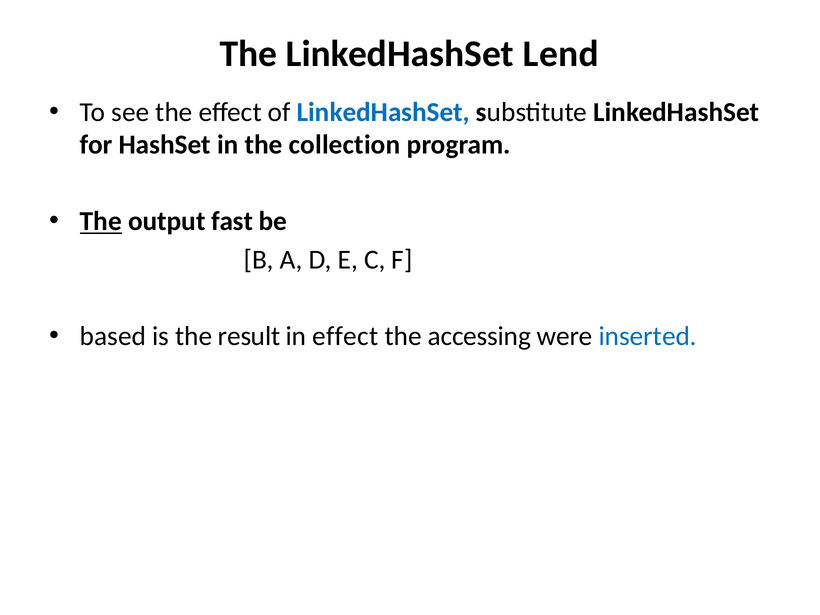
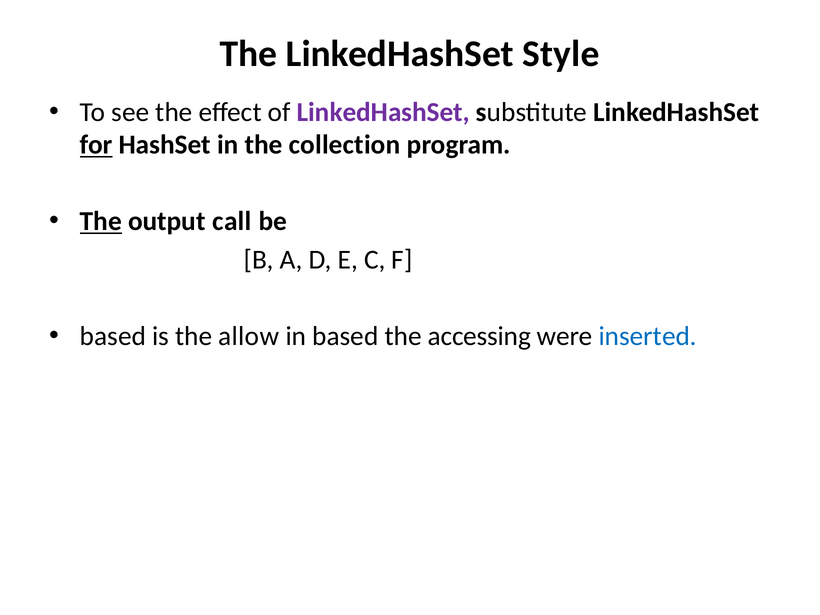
Lend: Lend -> Style (561, 54)
LinkedHashSet colour: blue -> purple (383, 112)
for underline: none -> present (96, 145)
fast: fast -> call (232, 221)
result: result -> allow (249, 336)
in effect: effect -> based (345, 336)
